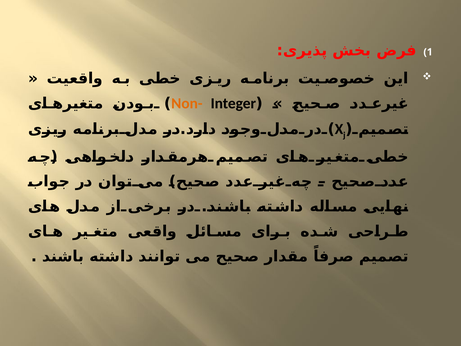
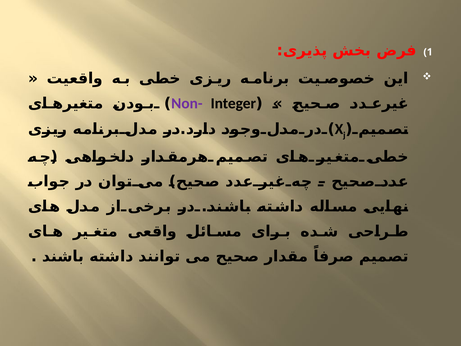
Non- colour: orange -> purple (187, 103)
